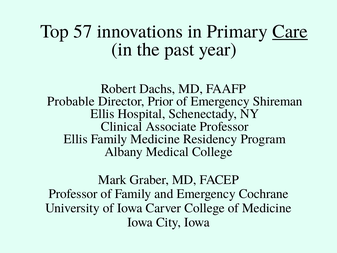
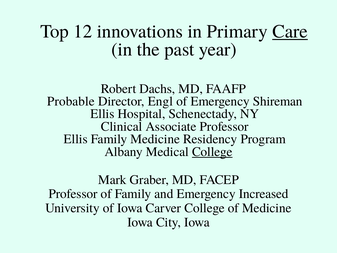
57: 57 -> 12 (83, 31)
Prior: Prior -> Engl (160, 101)
College underline: none -> present (212, 152)
Cochrane: Cochrane -> Increased (264, 194)
